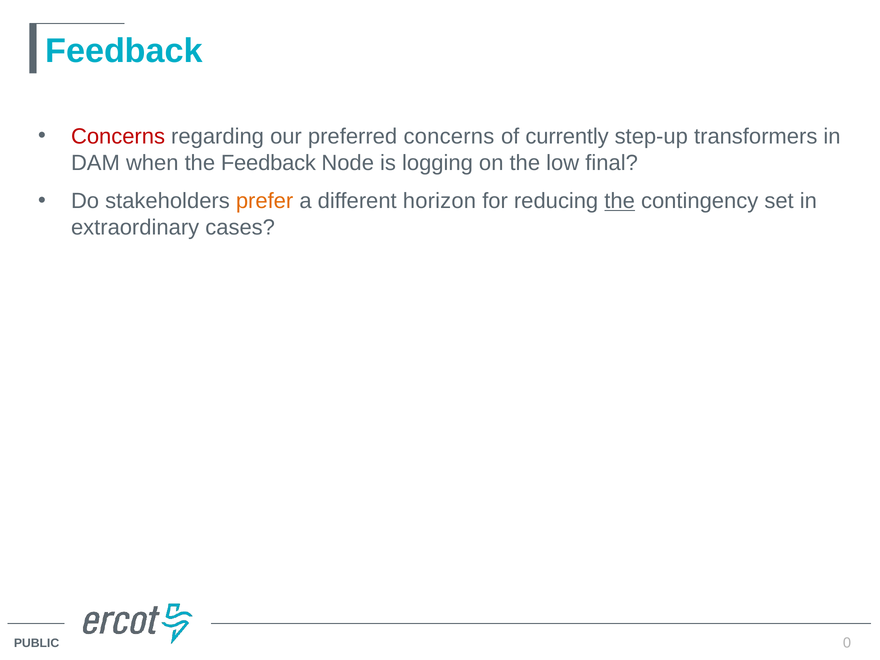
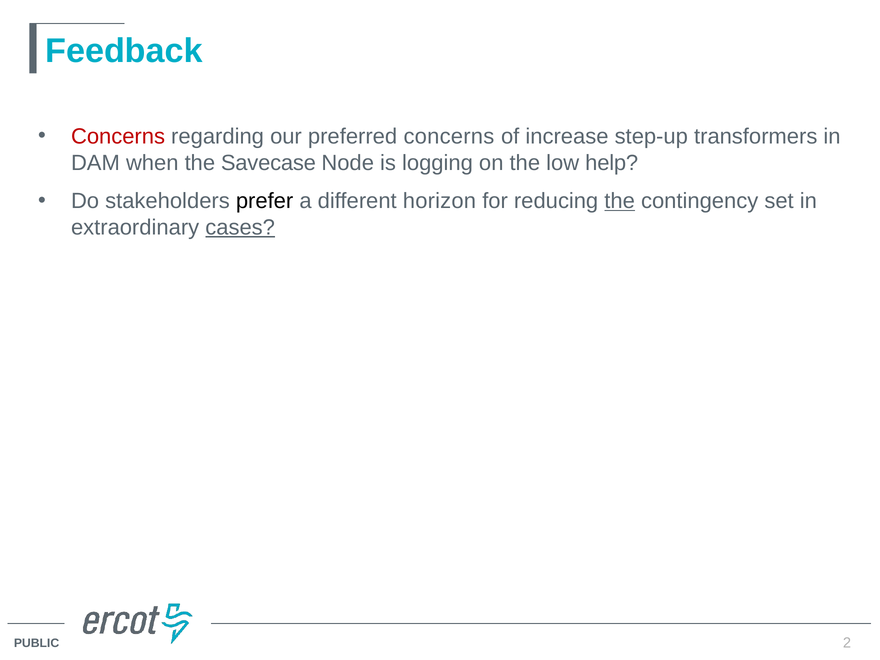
currently: currently -> increase (567, 136)
the Feedback: Feedback -> Savecase (268, 163)
final: final -> help (612, 163)
prefer colour: orange -> black (265, 201)
cases underline: none -> present (240, 227)
0: 0 -> 2 (847, 643)
